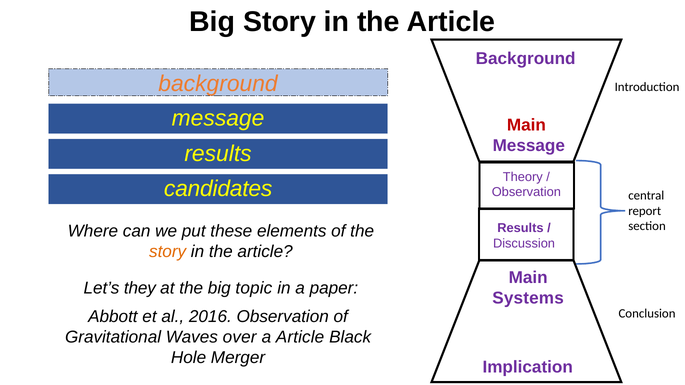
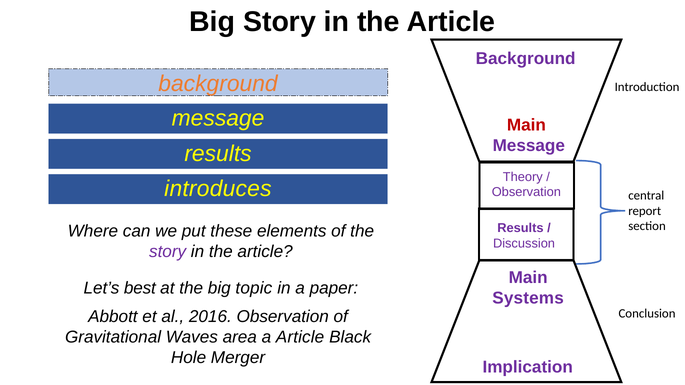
candidates: candidates -> introduces (218, 189)
story colour: orange -> purple (168, 252)
they: they -> best (140, 288)
over: over -> area (240, 337)
